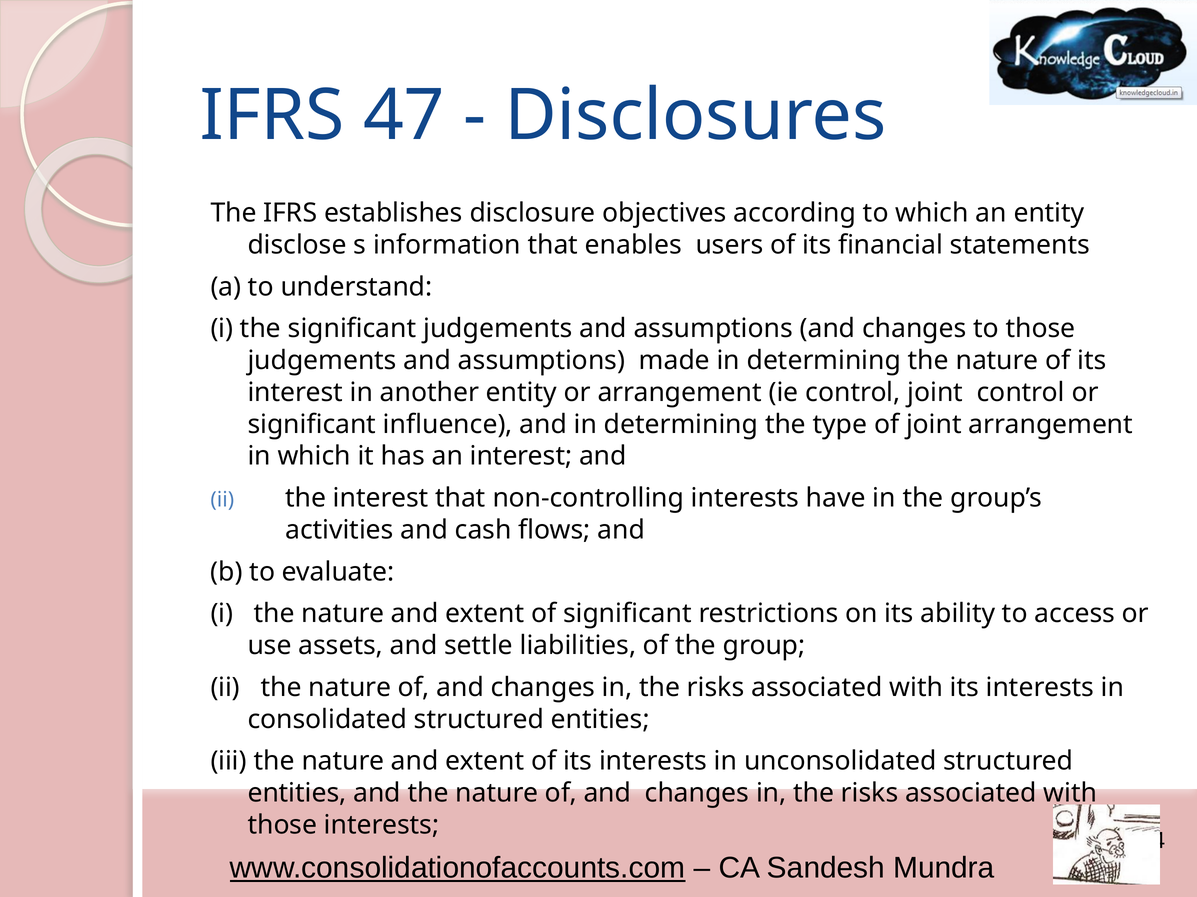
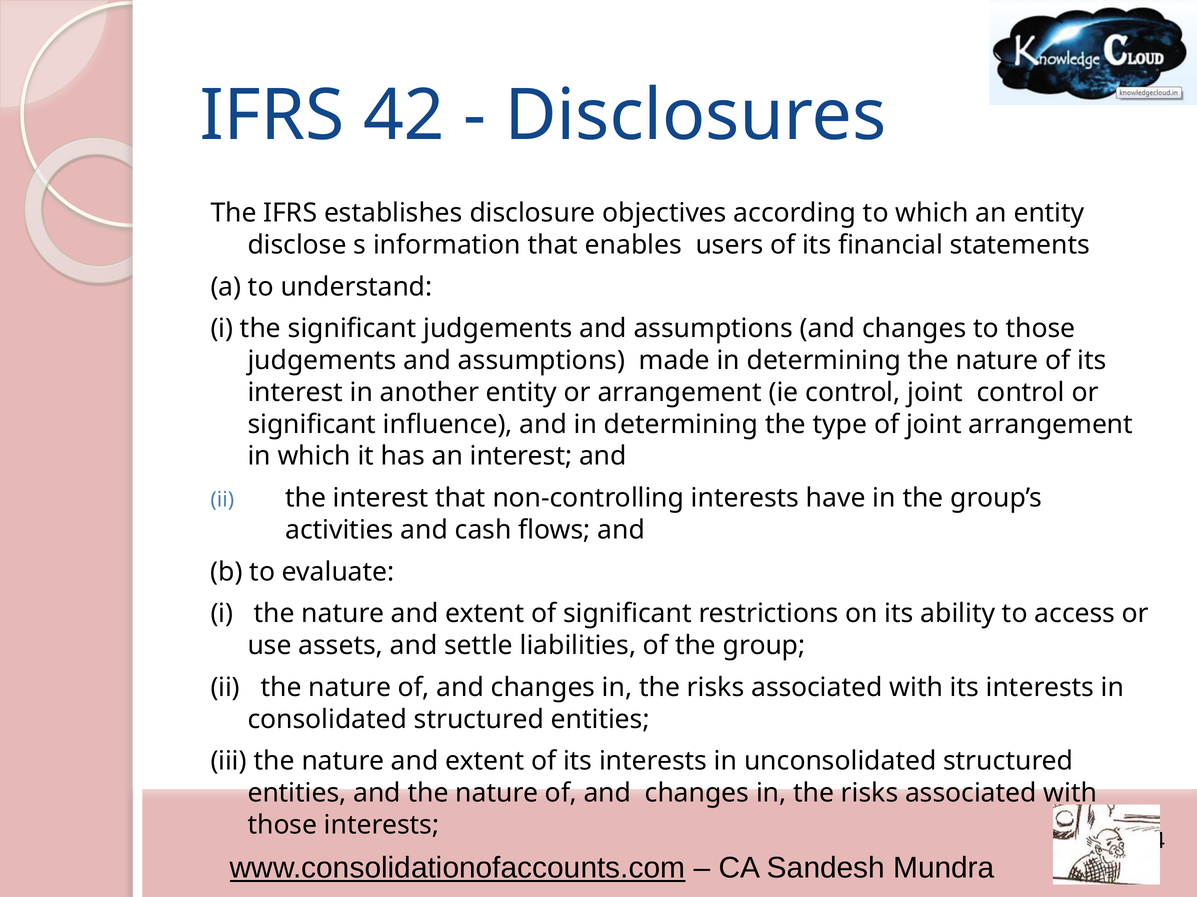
47: 47 -> 42 (404, 116)
